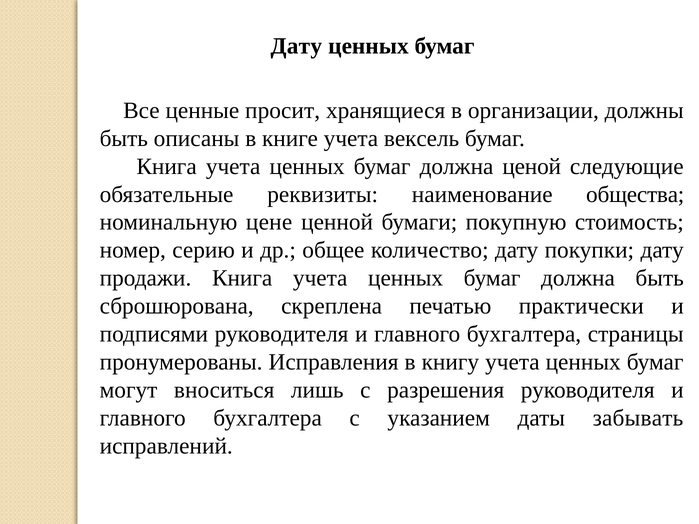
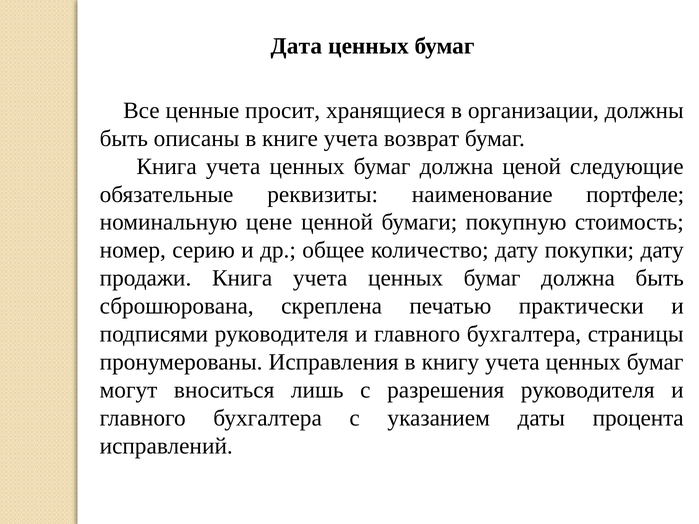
Дату: Дату -> Дата (296, 46)
вексель: вексель -> возврат (422, 138)
общества: общества -> портфеле (635, 194)
забывать: забывать -> процента (638, 418)
